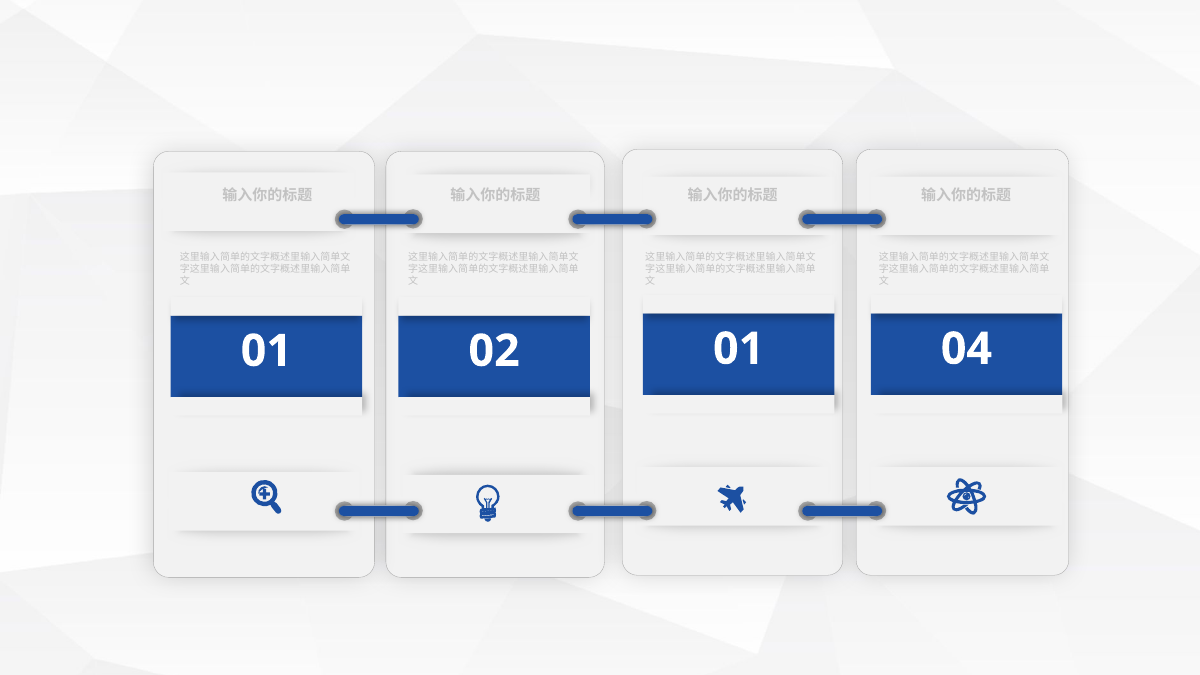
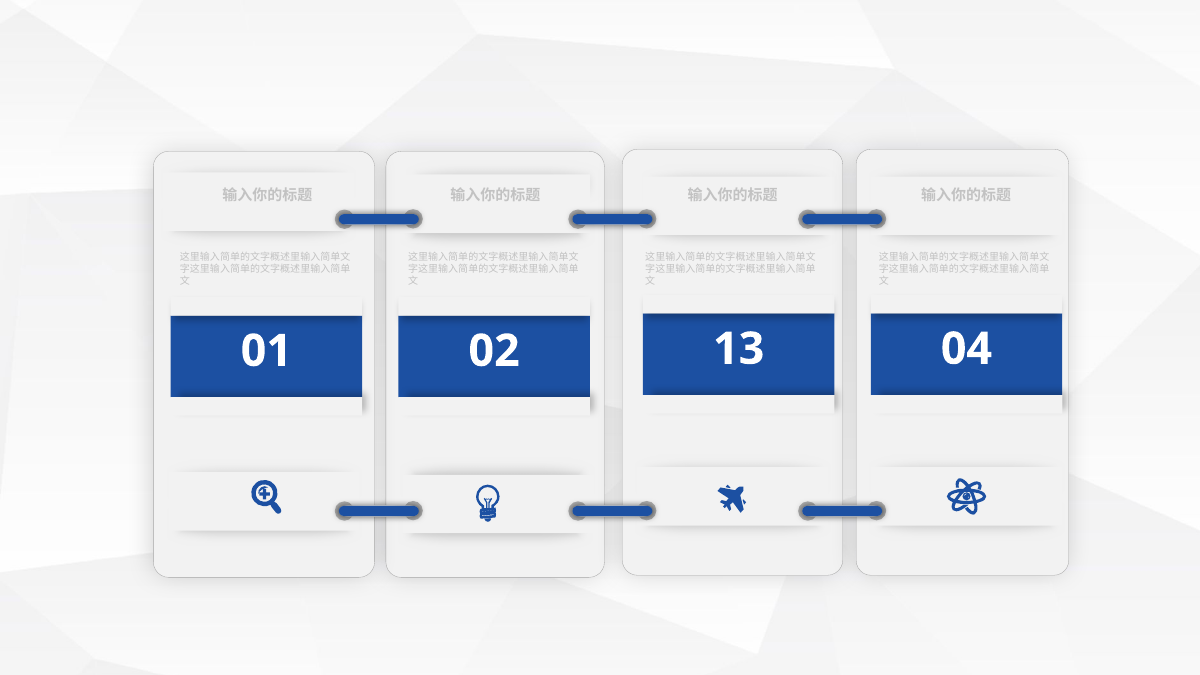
01 01: 01 -> 13 (739, 349)
